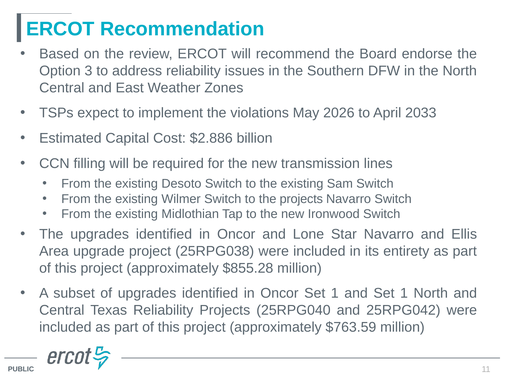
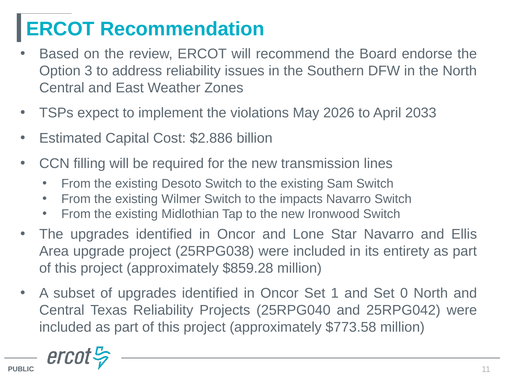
the projects: projects -> impacts (301, 199)
$855.28: $855.28 -> $859.28 (248, 268)
and Set 1: 1 -> 0 (404, 293)
$763.59: $763.59 -> $773.58 (351, 327)
